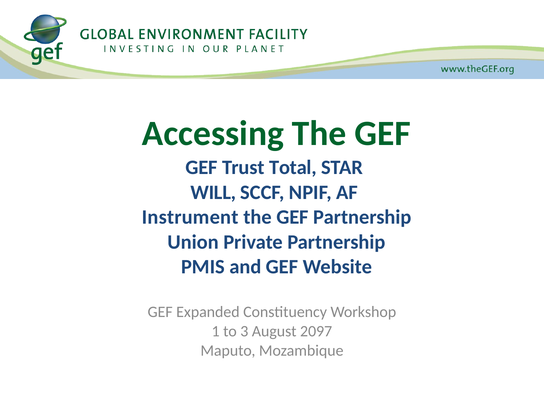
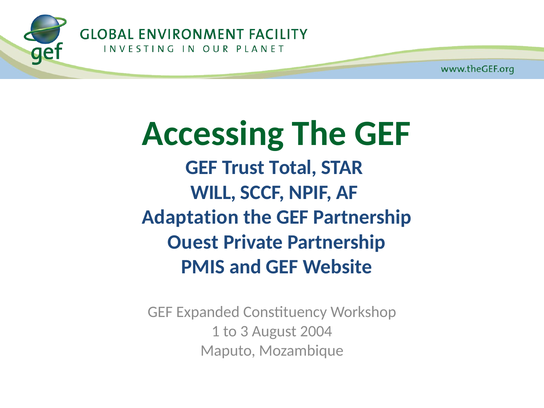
Instrument: Instrument -> Adaptation (190, 217)
Union: Union -> Ouest (193, 242)
2097: 2097 -> 2004 (316, 331)
